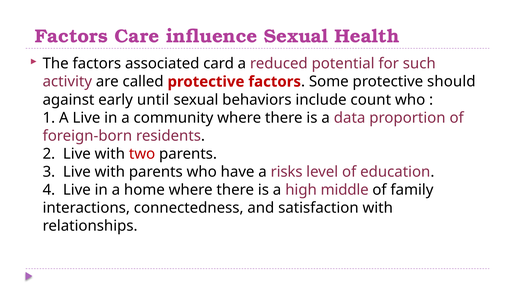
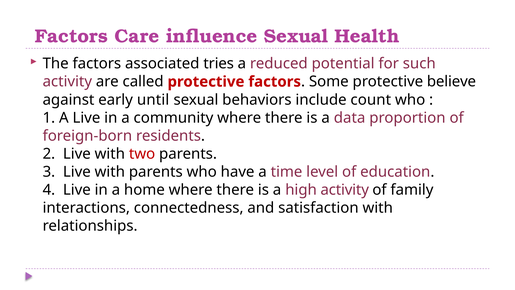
card: card -> tries (219, 64)
should: should -> believe (451, 82)
risks: risks -> time (287, 172)
high middle: middle -> activity (345, 190)
